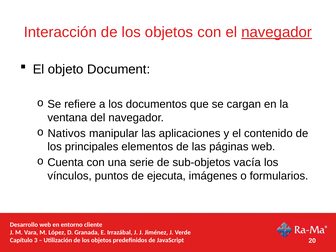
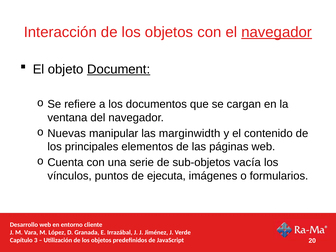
Document underline: none -> present (119, 69)
Nativos: Nativos -> Nuevas (67, 133)
aplicaciones: aplicaciones -> marginwidth (190, 133)
